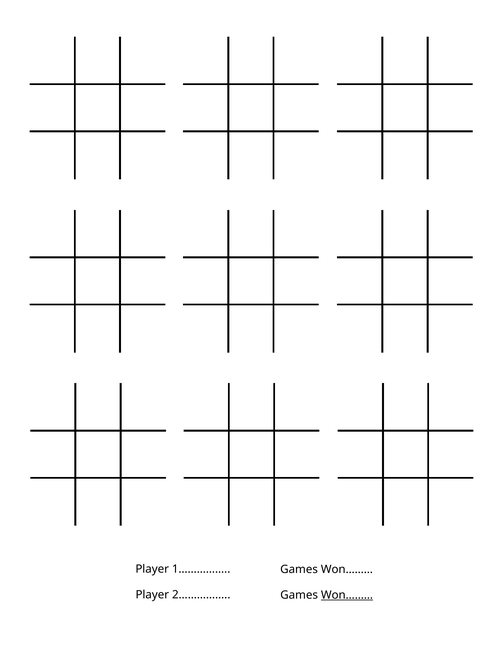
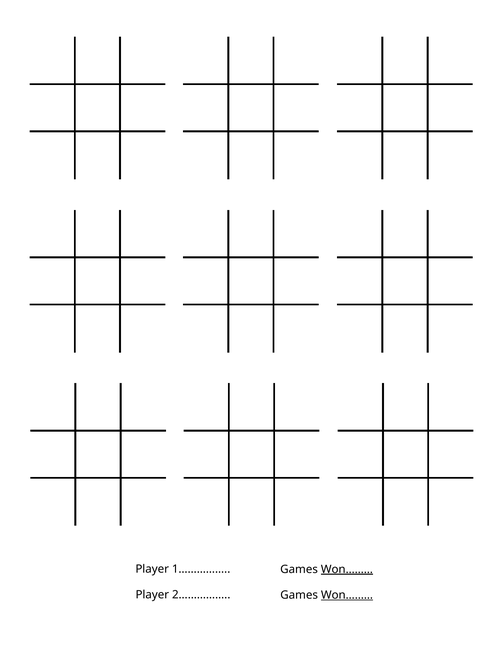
Won……… underline: none -> present (347, 570)
